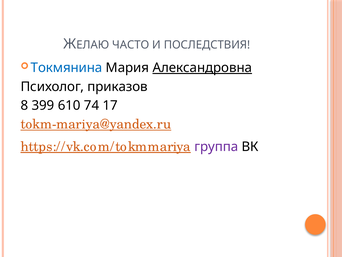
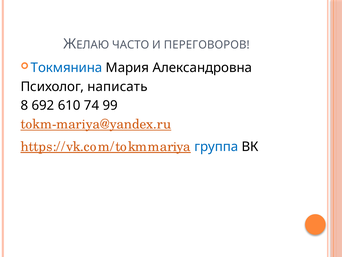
ПОСЛЕДСТВИЯ: ПОСЛЕДСТВИЯ -> ПЕРЕГОВОРОВ (207, 45)
Александровна underline: present -> none (202, 68)
приказов: приказов -> написать (117, 86)
399: 399 -> 692 (43, 105)
17: 17 -> 99 (110, 105)
группа colour: purple -> blue (216, 146)
